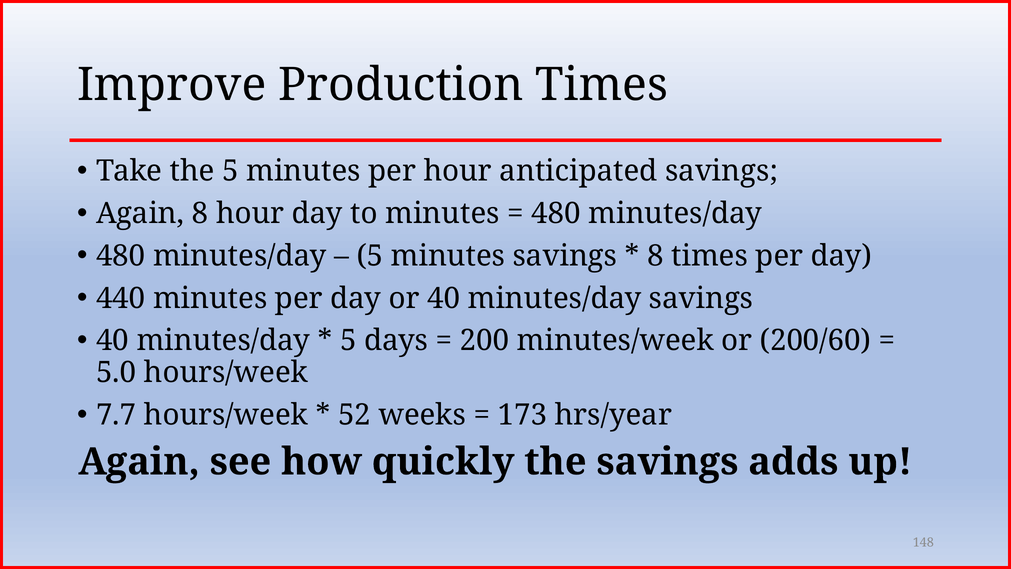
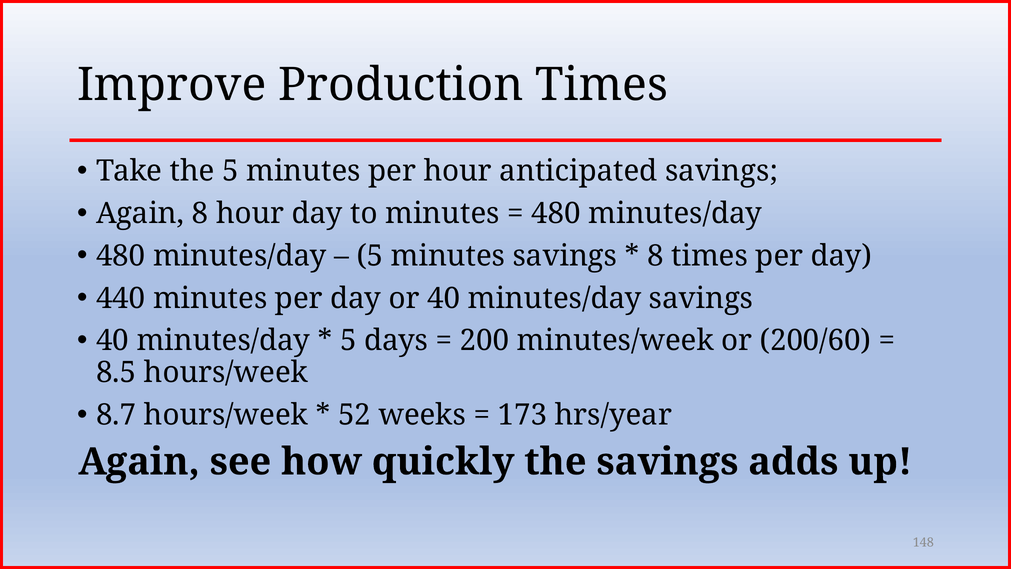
5.0: 5.0 -> 8.5 (116, 372)
7.7: 7.7 -> 8.7 (116, 415)
